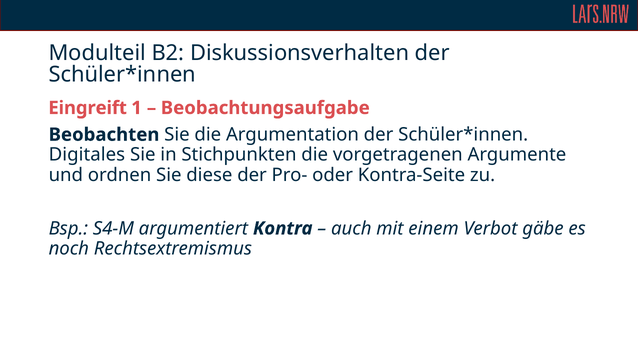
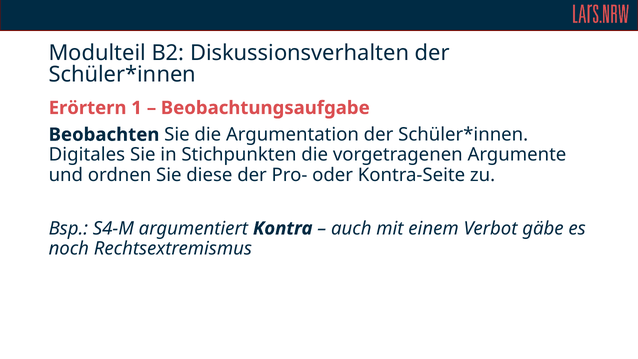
Eingreift: Eingreift -> Erörtern (88, 108)
